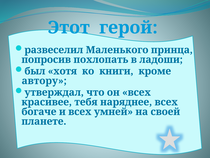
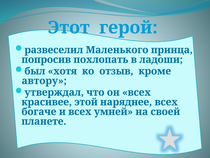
книги: книги -> отзыв (116, 71)
тебя: тебя -> этой (86, 102)
